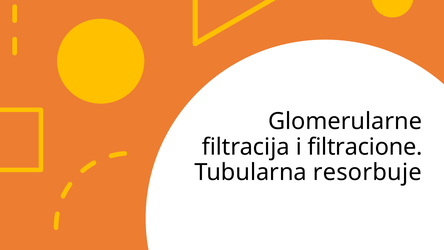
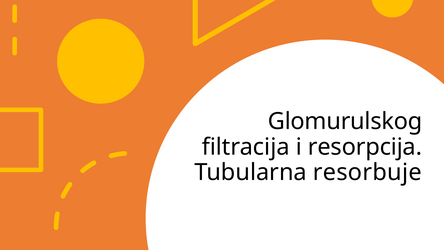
Glomerularne: Glomerularne -> Glomurulskog (345, 121)
filtracione: filtracione -> resorpcija (365, 147)
